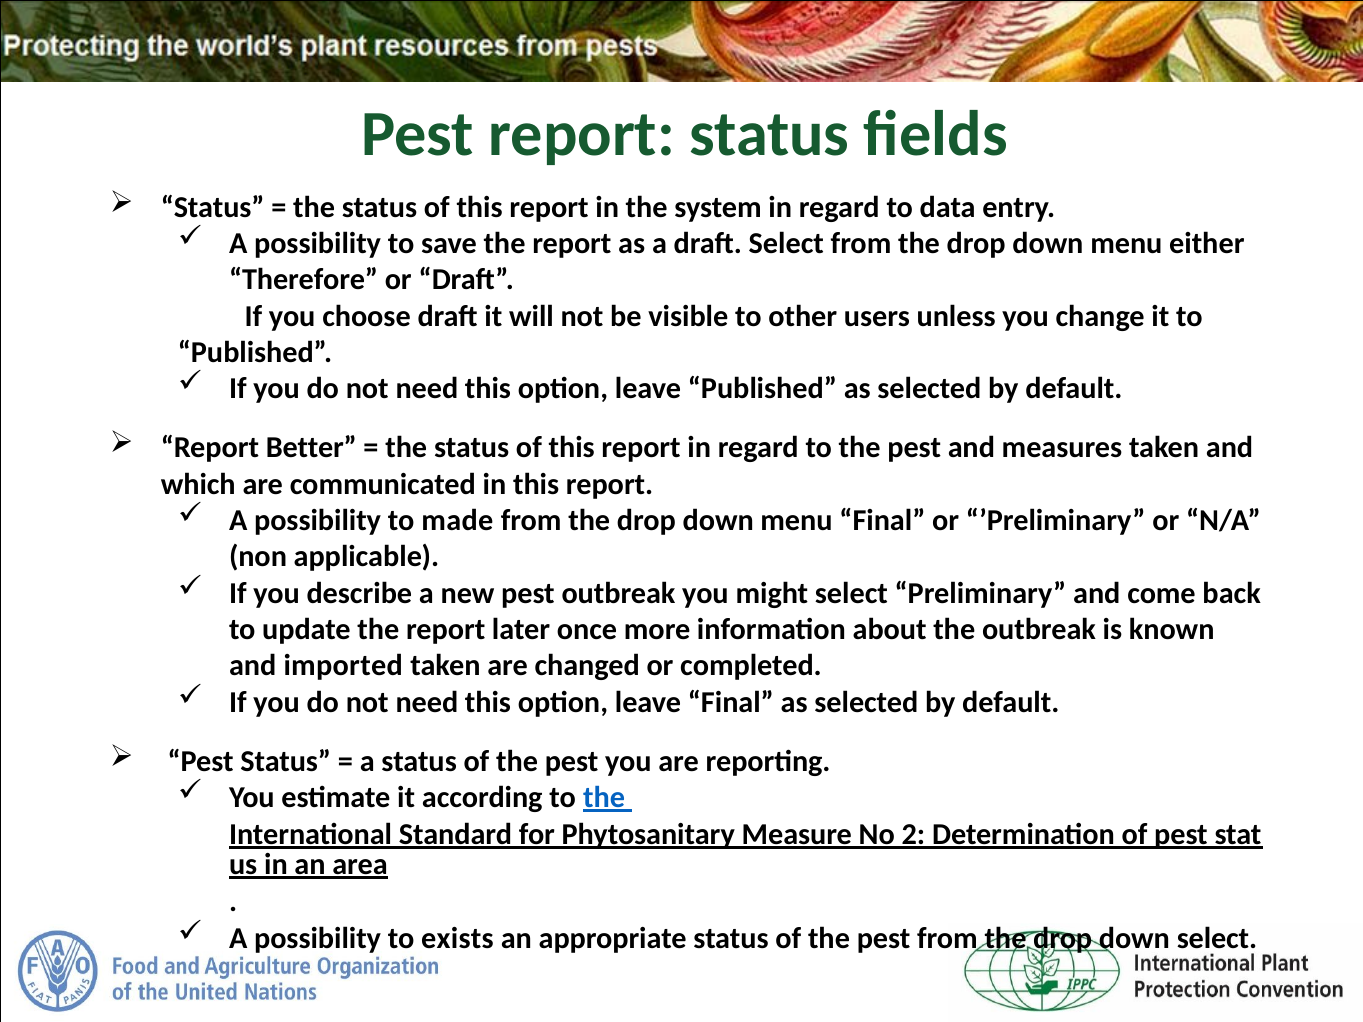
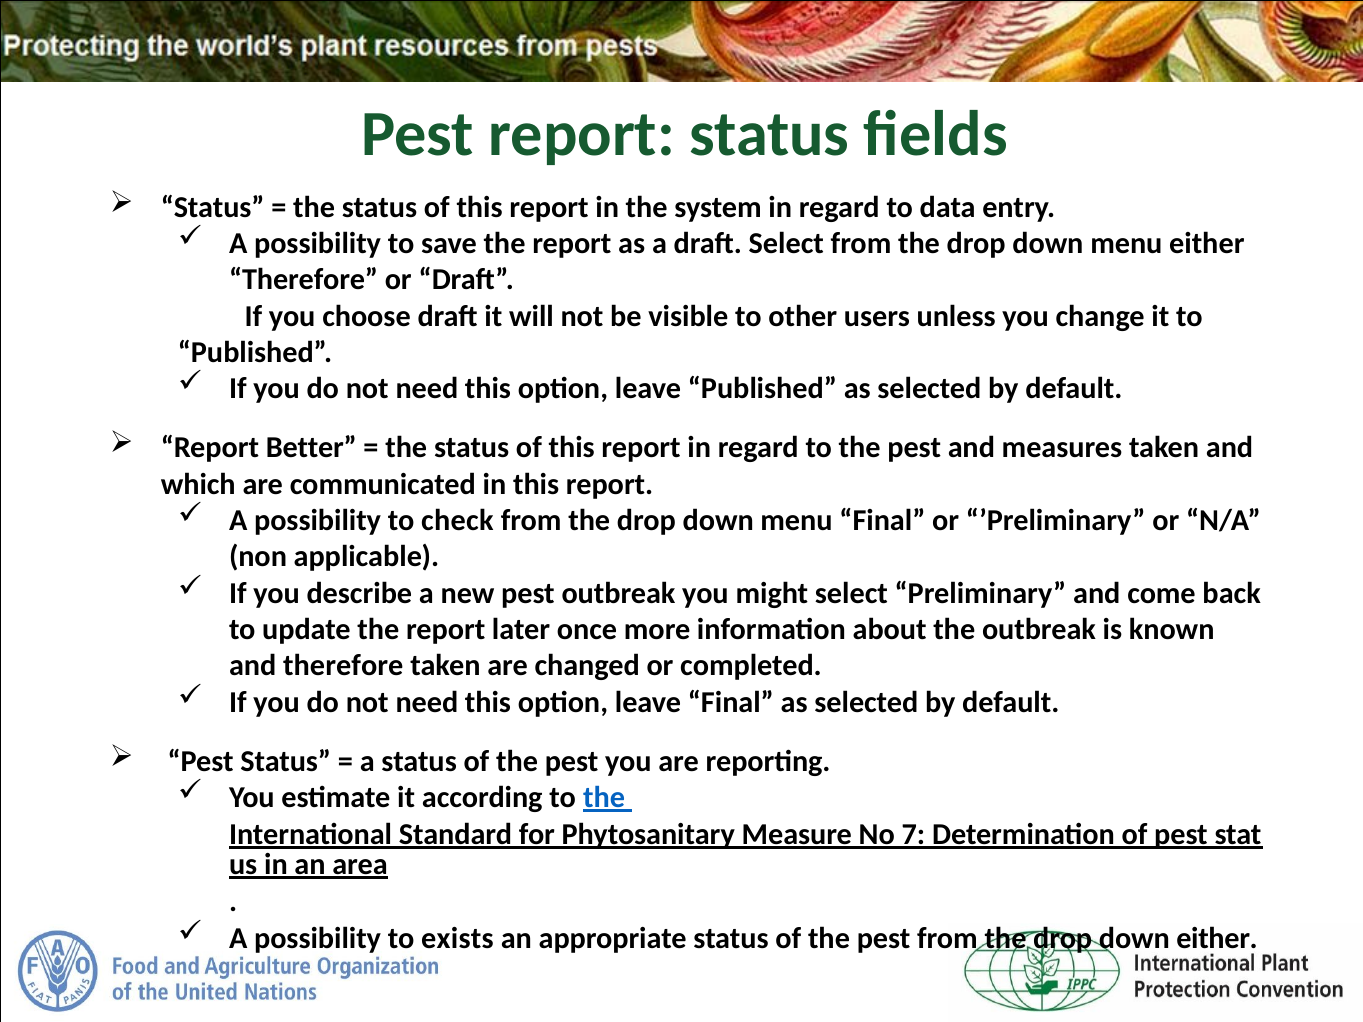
made: made -> check (457, 521)
and imported: imported -> therefore (343, 666)
2: 2 -> 7 (913, 835)
down select: select -> either (1217, 938)
